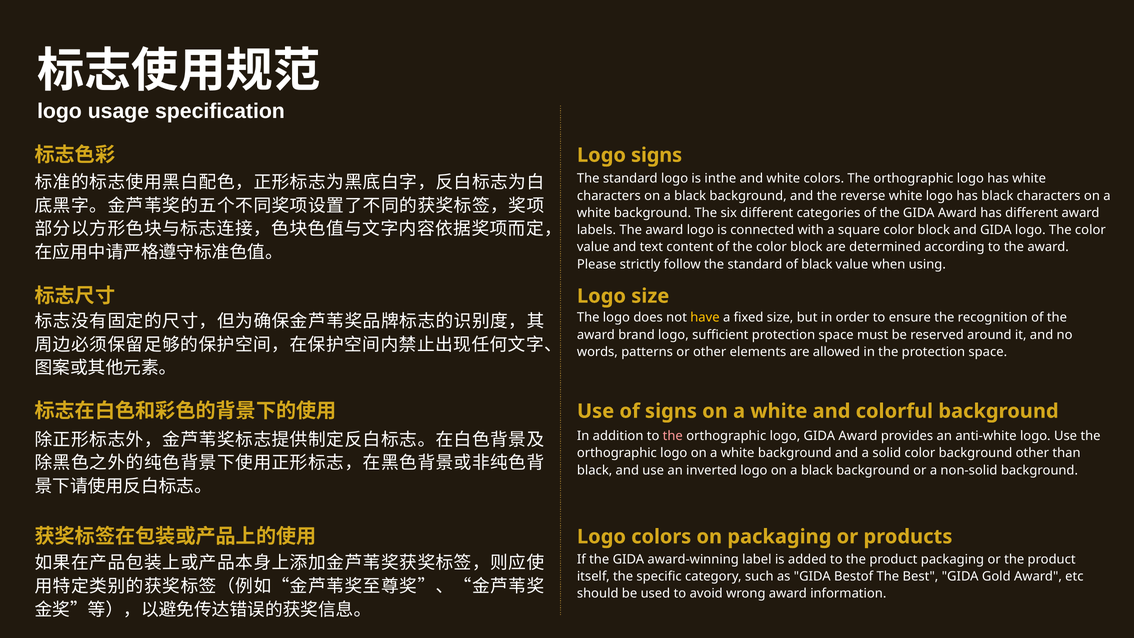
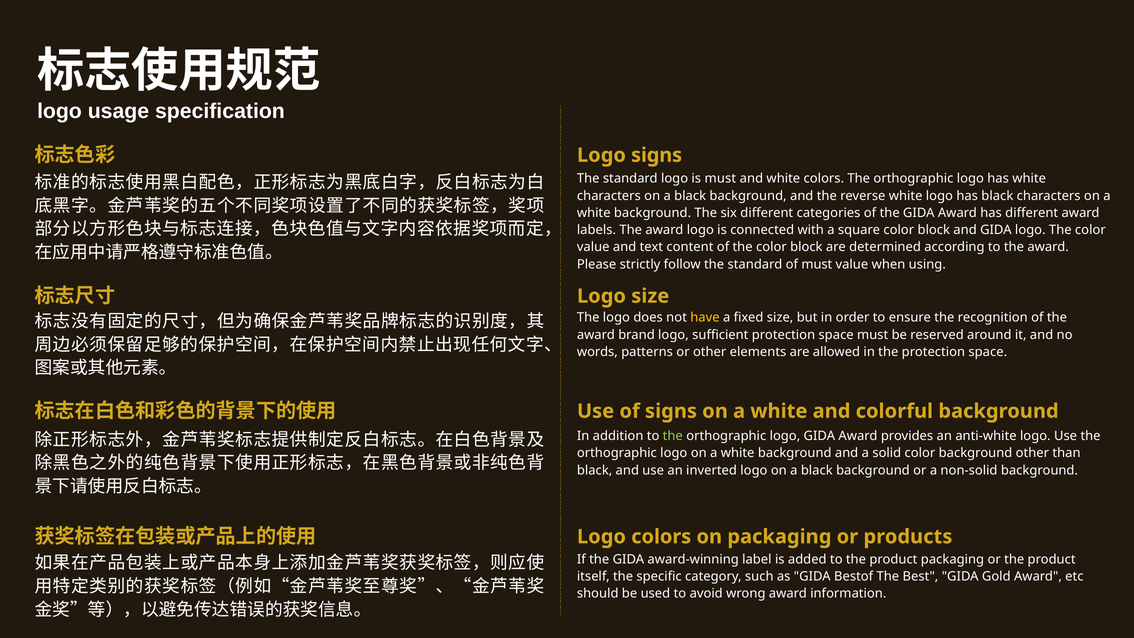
is inthe: inthe -> must (720, 179)
of black: black -> must (817, 264)
the colour: pink -> light green (673, 436)
